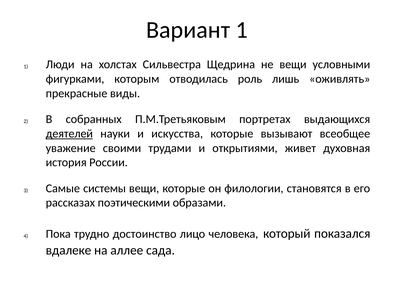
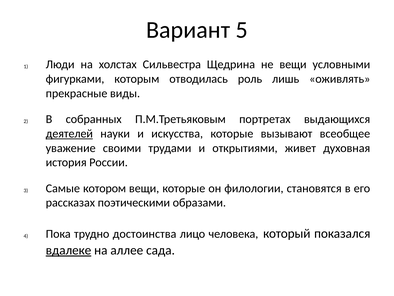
Вариант 1: 1 -> 5 (242, 30)
системы: системы -> котором (105, 188)
достоинство: достоинство -> достоинства (145, 234)
вдалеке underline: none -> present (68, 250)
